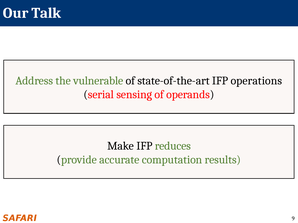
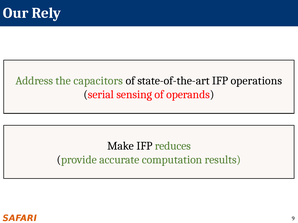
Talk: Talk -> Rely (46, 13)
vulnerable: vulnerable -> capacitors (98, 81)
